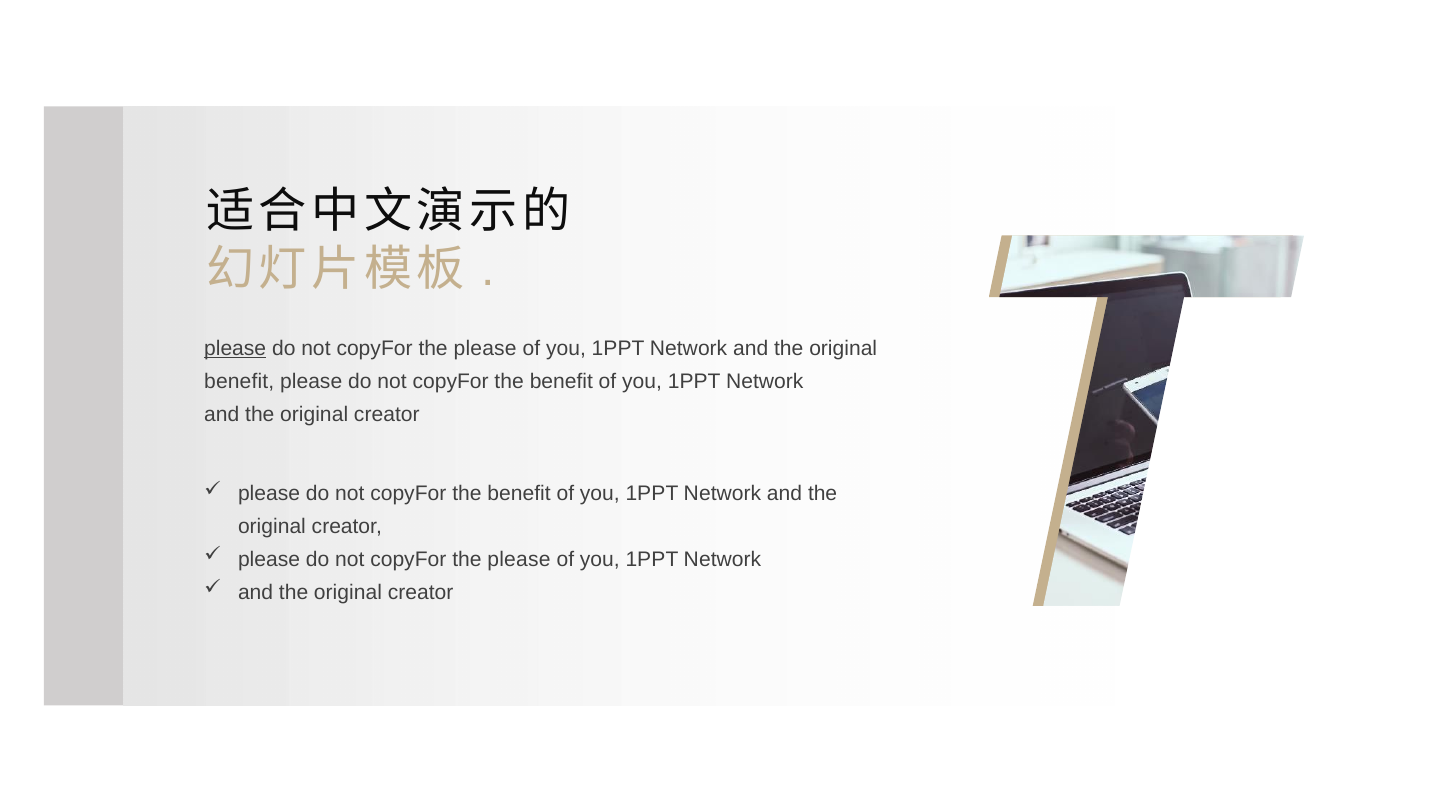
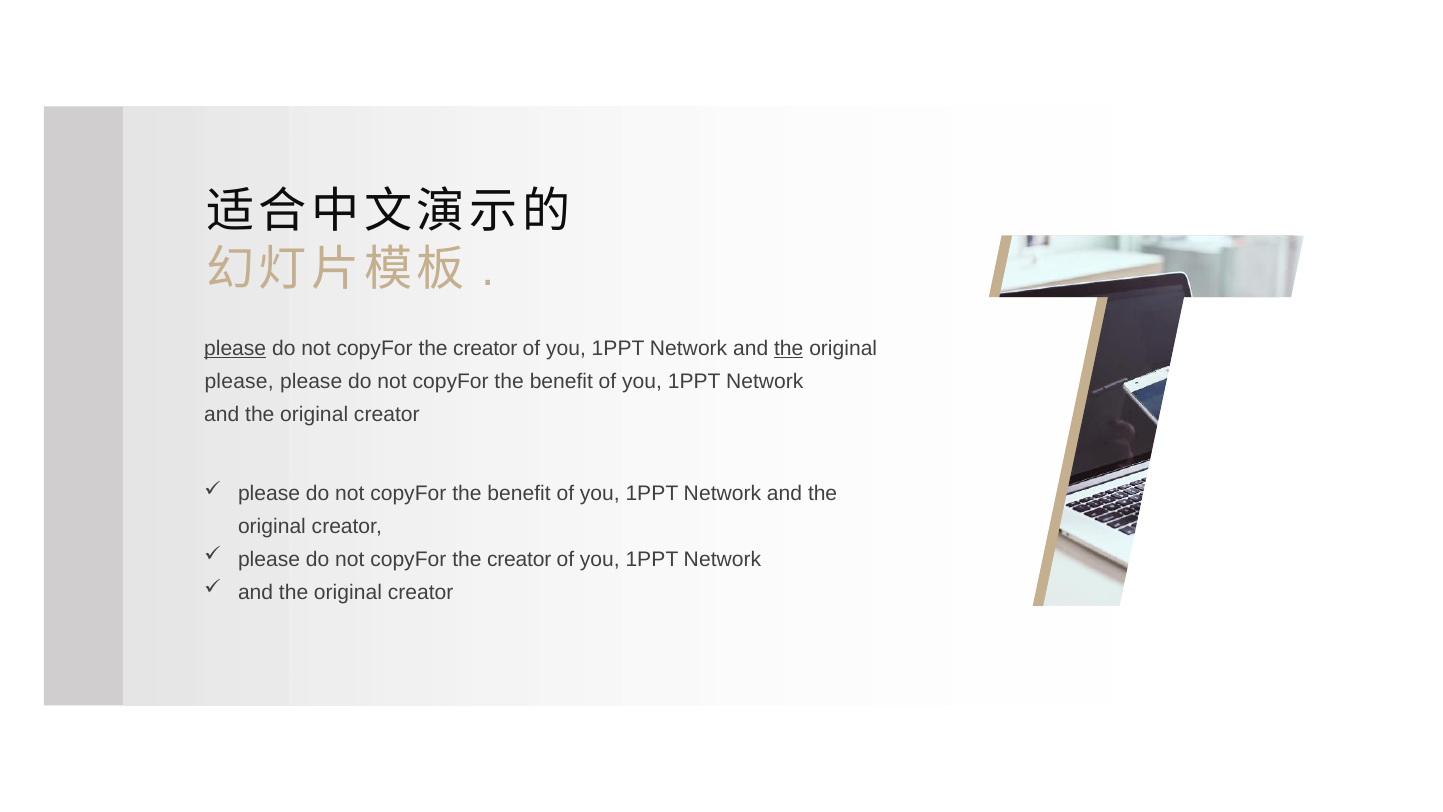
please: please -> creator (485, 348)
the underline: none -> present (789, 348)
benefit: benefit -> please (239, 381)
please: please -> creator (519, 559)
